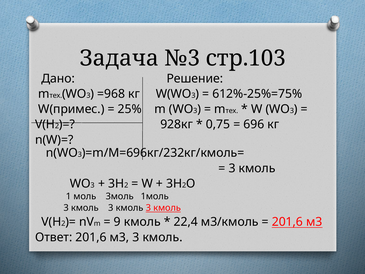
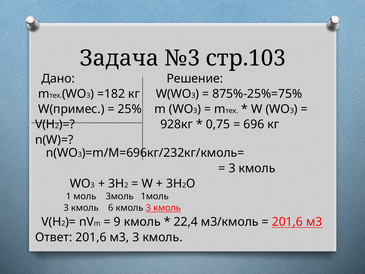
=968: =968 -> =182 (111, 94)
612%-25%=75%: 612%-25%=75% -> 875%-25%=75% (257, 94)
3: 3 -> 6 (111, 208)
